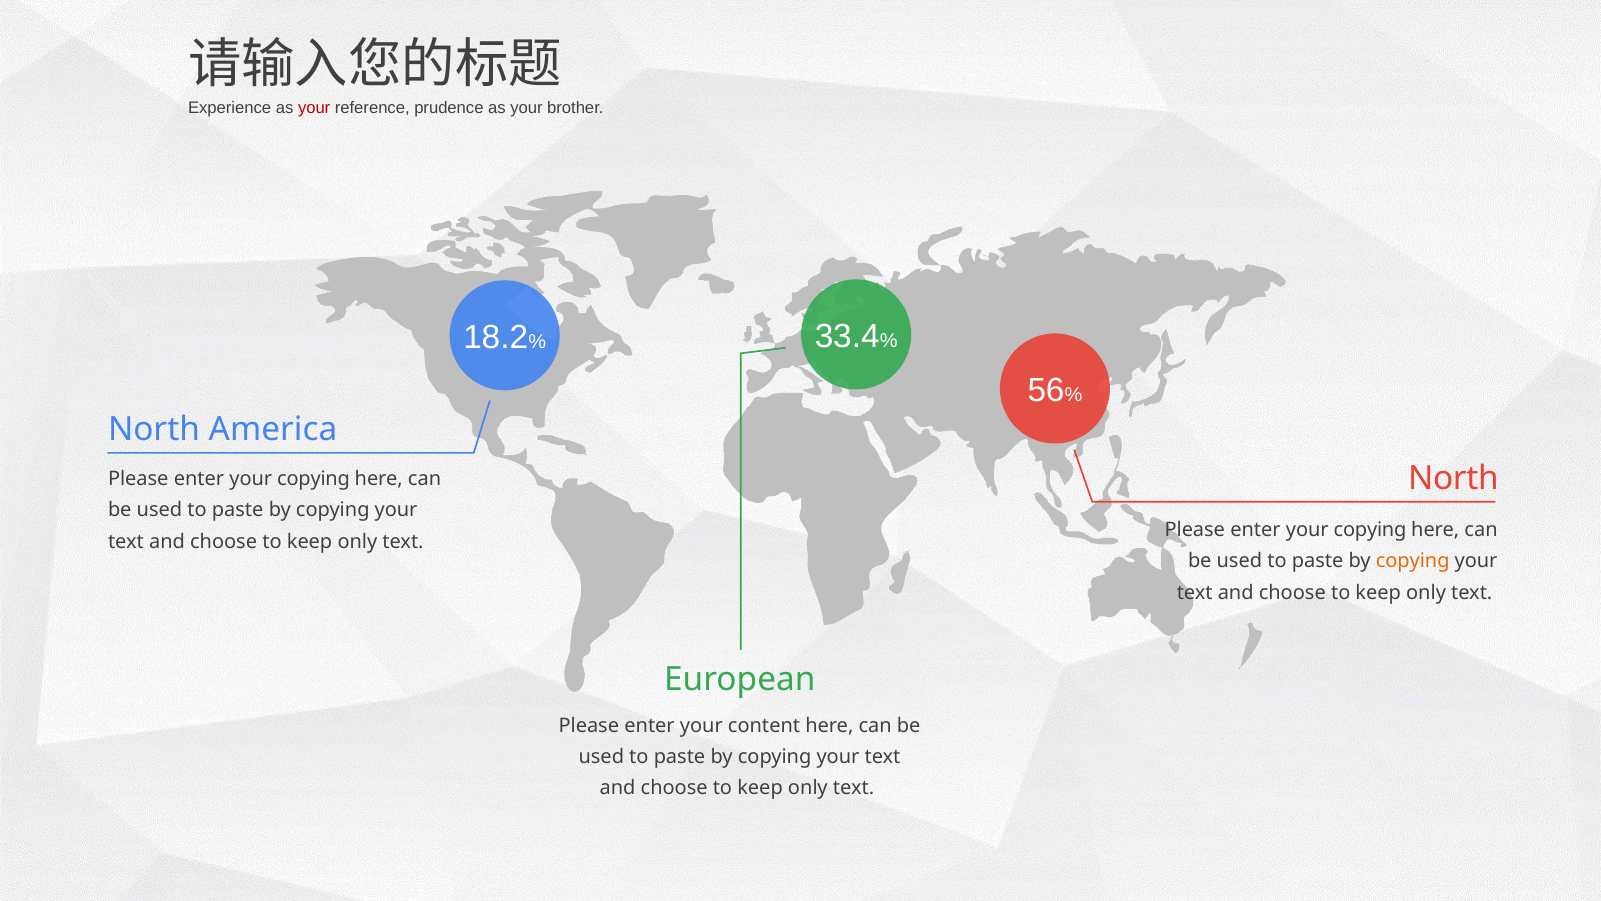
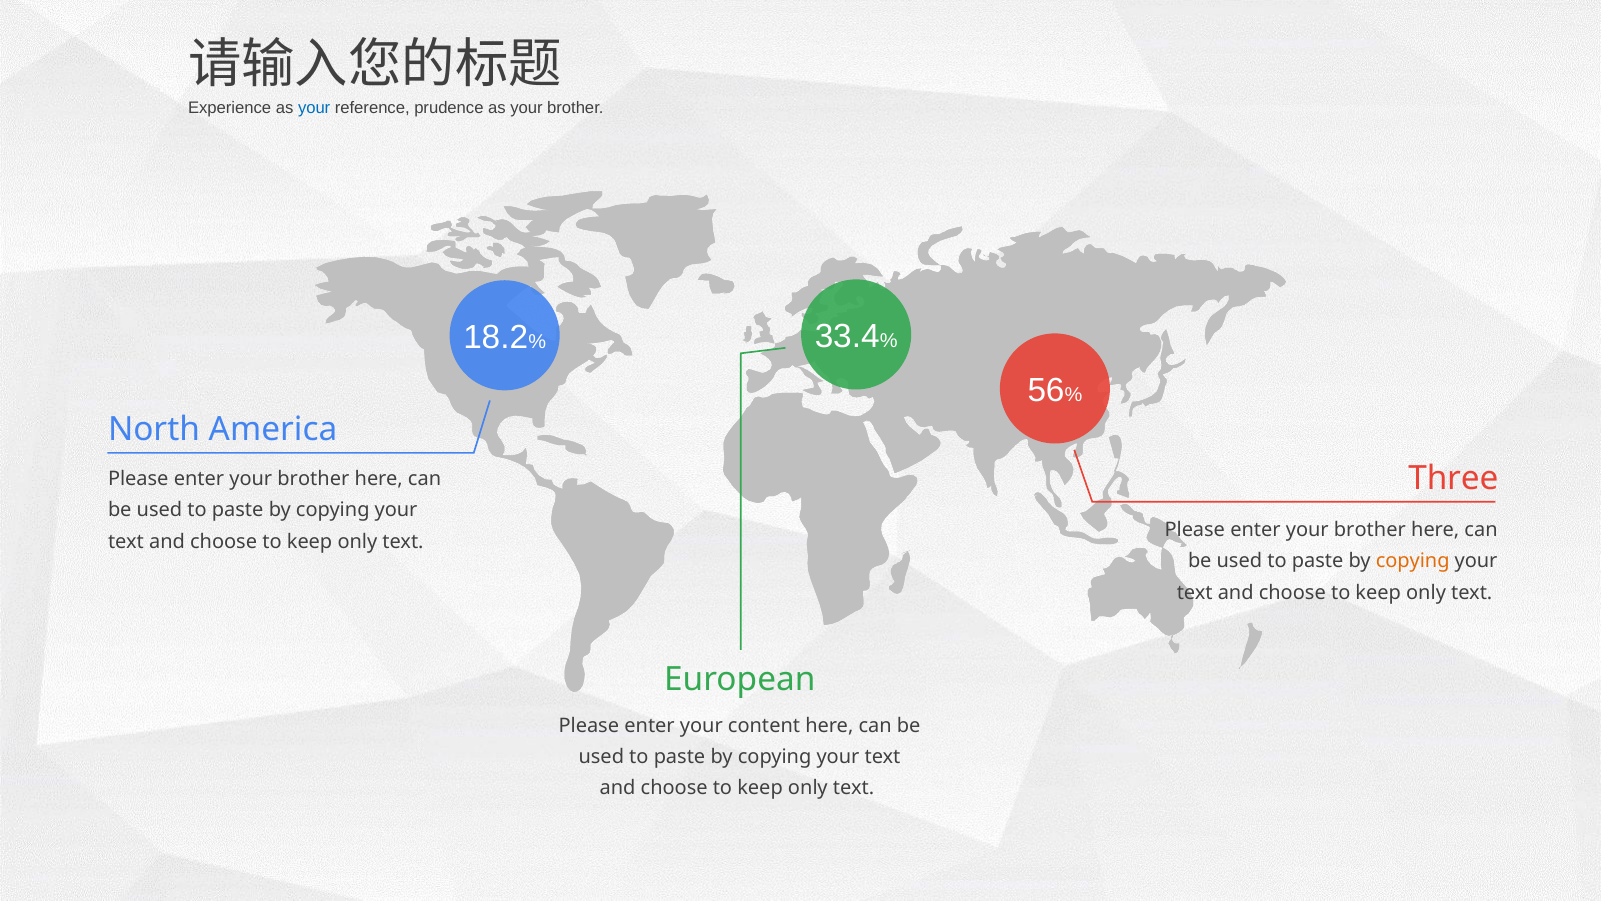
your colour: red -> blue (314, 108)
North: North -> Three (1453, 478)
copying: copying -> brother (313, 479)
copying: copying -> brother (1370, 530)
